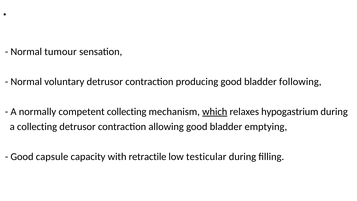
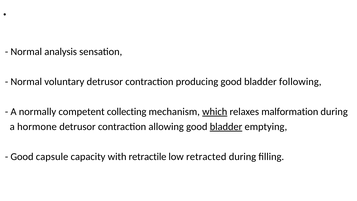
tumour: tumour -> analysis (61, 52)
hypogastrium: hypogastrium -> malformation (290, 112)
a collecting: collecting -> hormone (37, 127)
bladder underline: none -> present (226, 127)
testicular: testicular -> retracted (206, 156)
